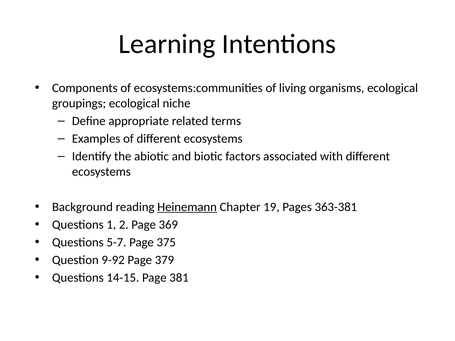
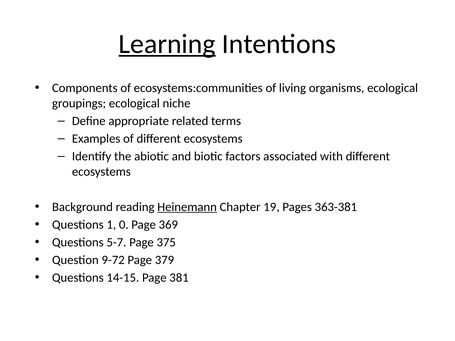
Learning underline: none -> present (167, 44)
2: 2 -> 0 (124, 225)
9-92: 9-92 -> 9-72 (113, 260)
